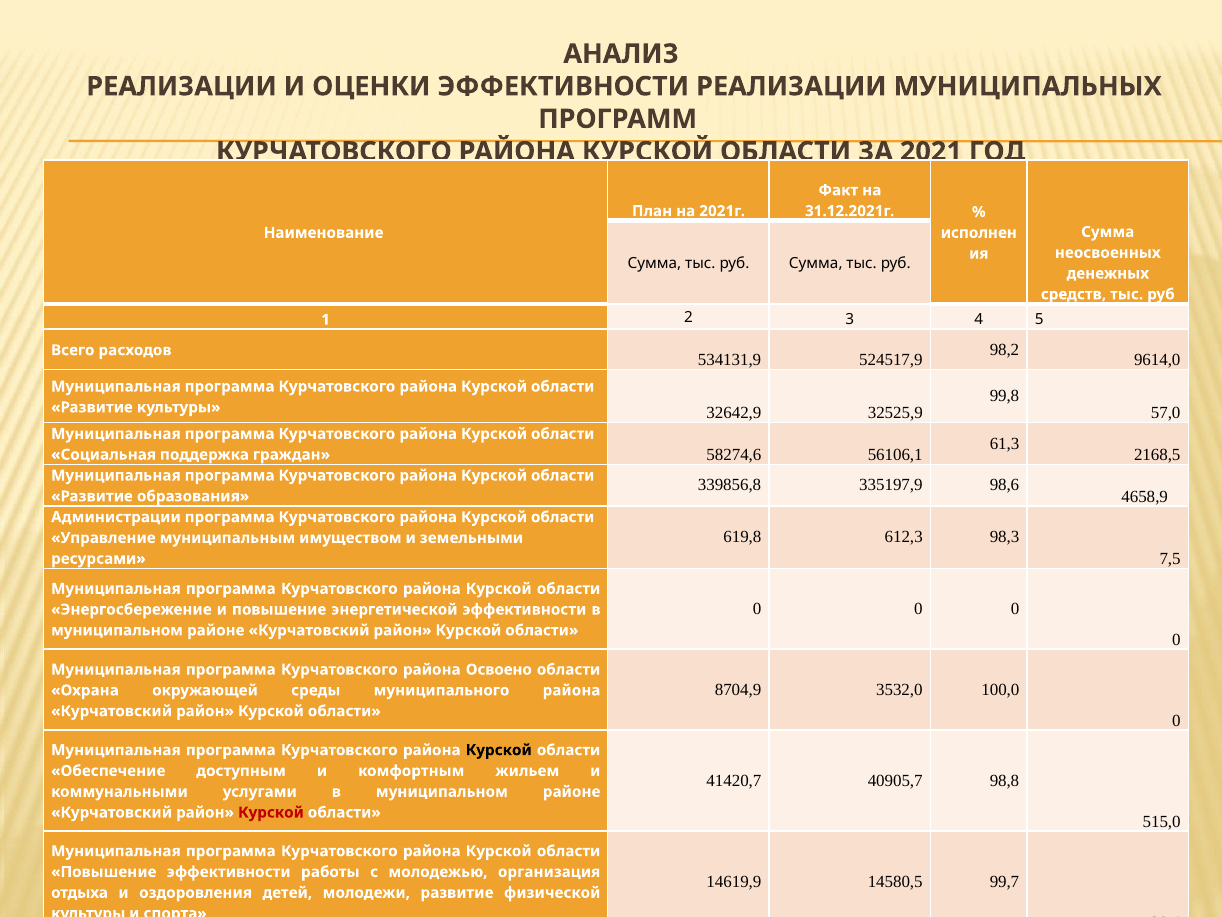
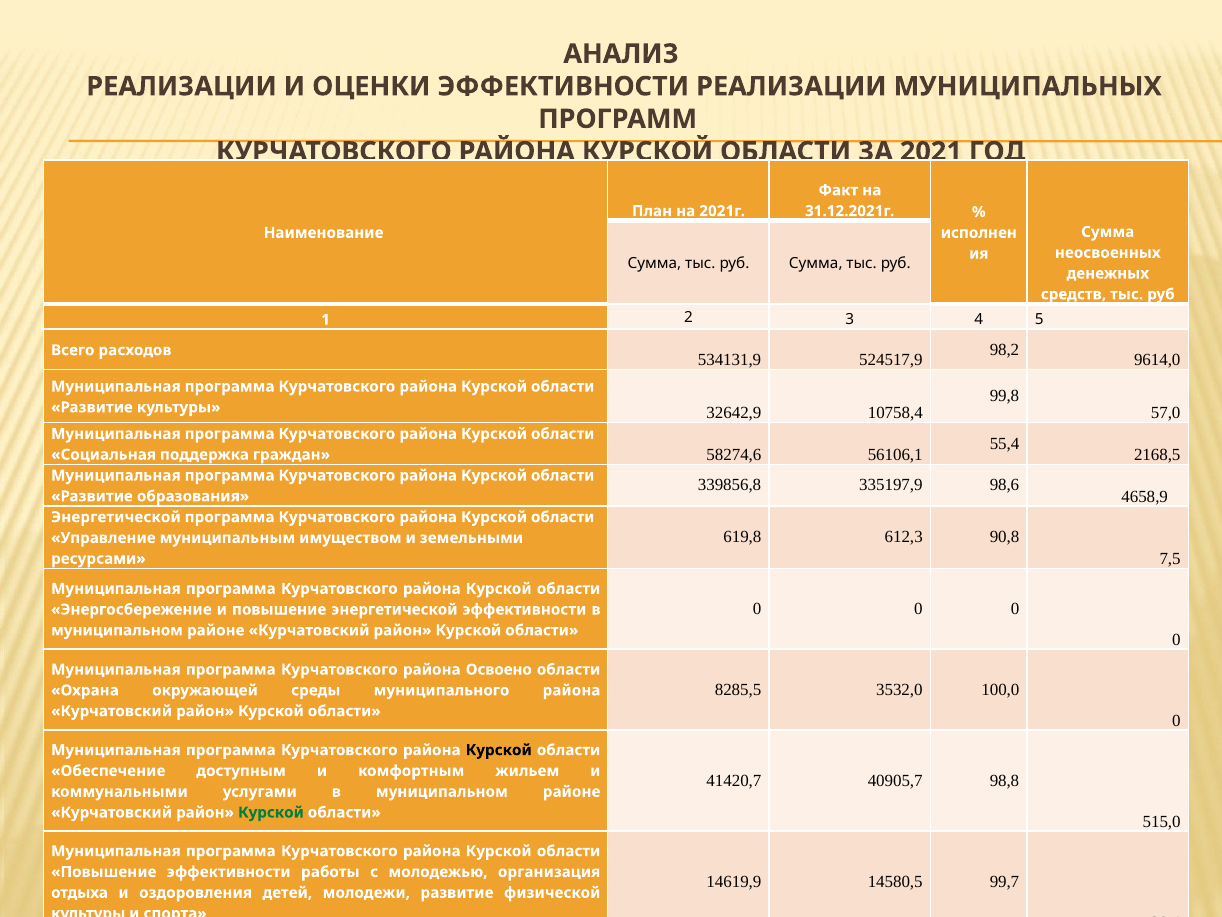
32525,9: 32525,9 -> 10758,4 (895, 413)
61,3: 61,3 -> 55,4 (1005, 443)
Администрации: Администрации -> Энергетической (116, 517)
98,3: 98,3 -> 90,8 (1005, 537)
8704,9: 8704,9 -> 8285,5 (738, 689)
Курской colour: red -> green (271, 812)
